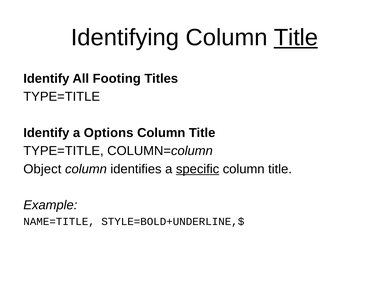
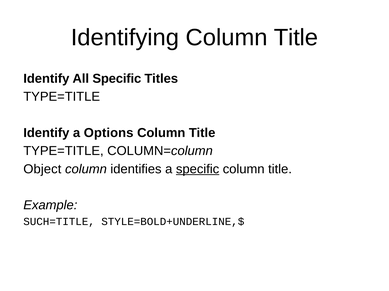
Title underline: present -> none (296, 38)
All Footing: Footing -> Specific (117, 79)
NAME=TITLE: NAME=TITLE -> SUCH=TITLE (59, 222)
